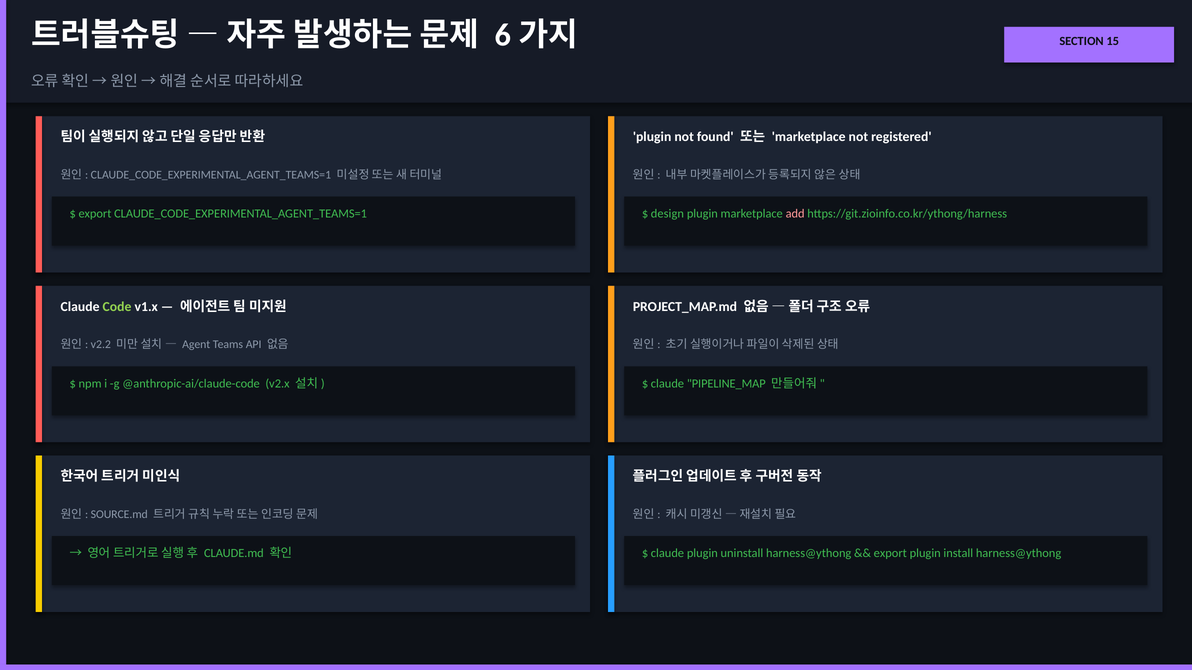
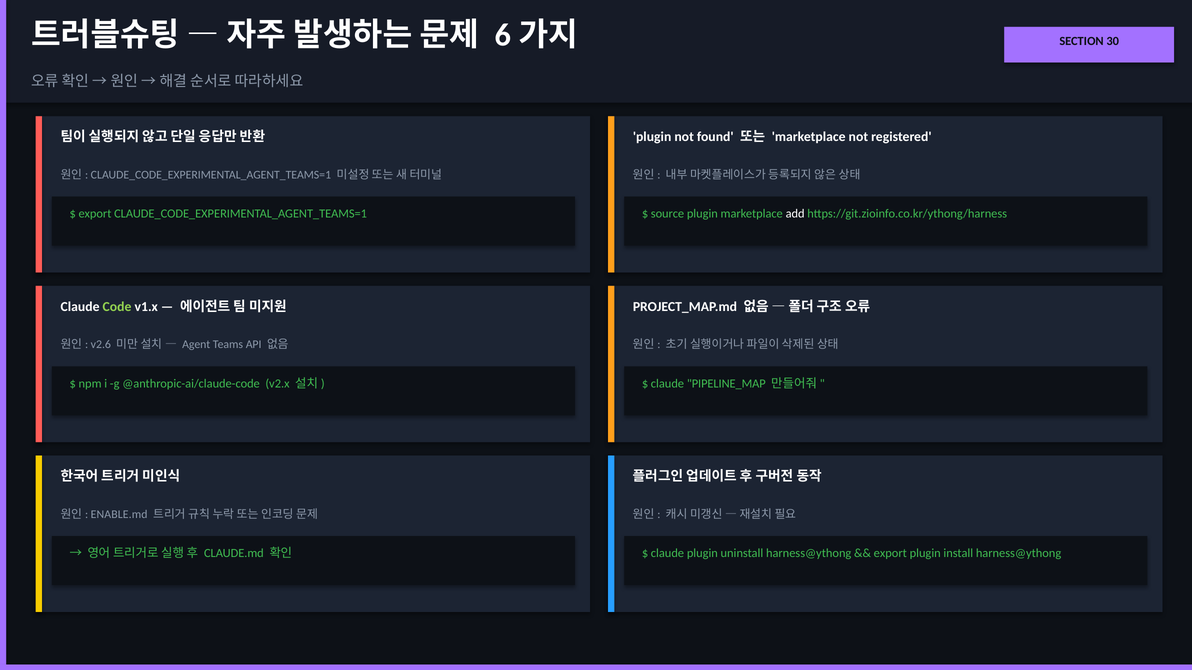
15: 15 -> 30 (1113, 41)
design: design -> source (667, 214)
add colour: pink -> white (795, 214)
v2.2: v2.2 -> v2.6 (101, 345)
SOURCE.md: SOURCE.md -> ENABLE.md (119, 515)
